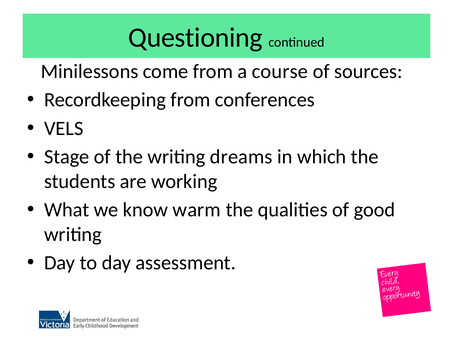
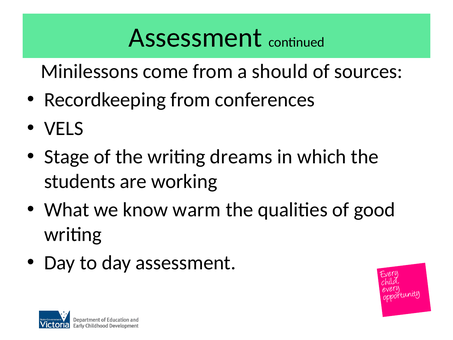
Questioning: Questioning -> Assessment (195, 38)
course: course -> should (280, 71)
